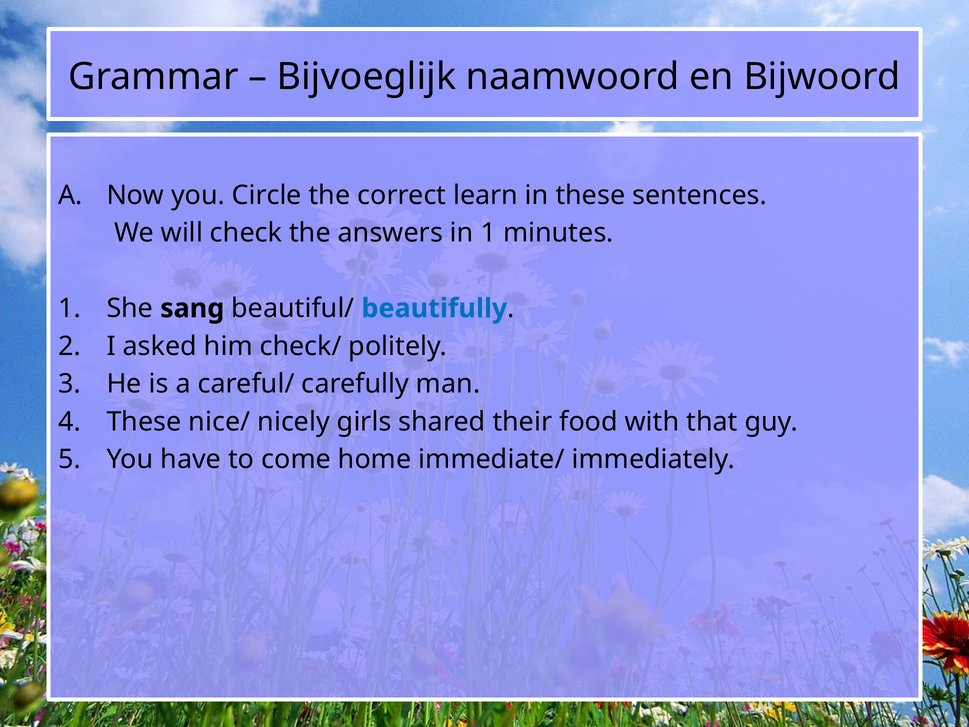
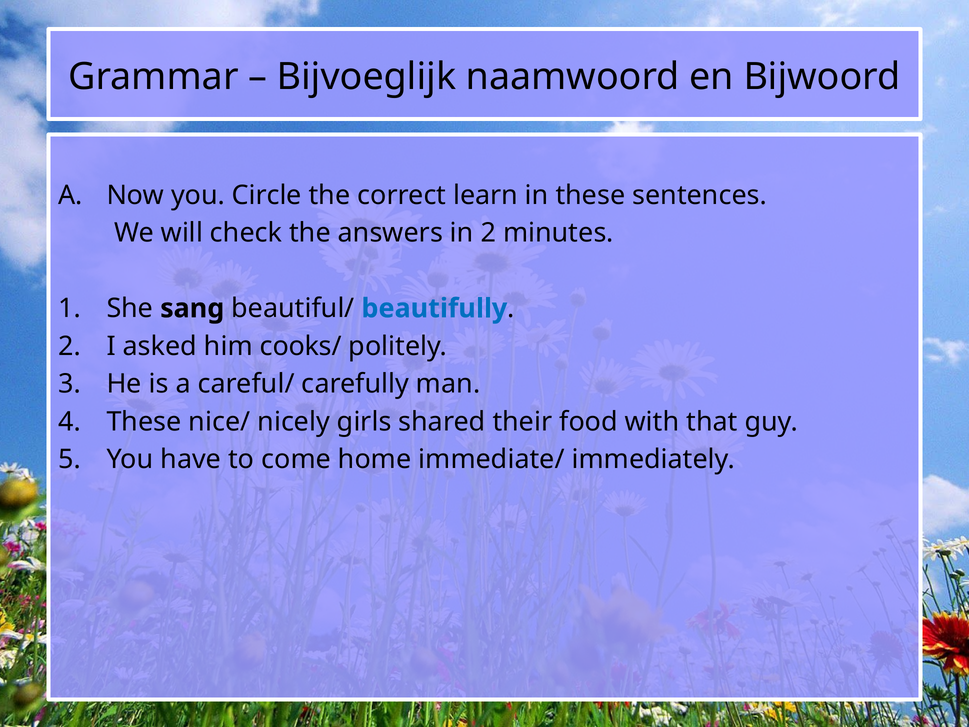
in 1: 1 -> 2 (488, 233)
check/: check/ -> cooks/ (301, 346)
